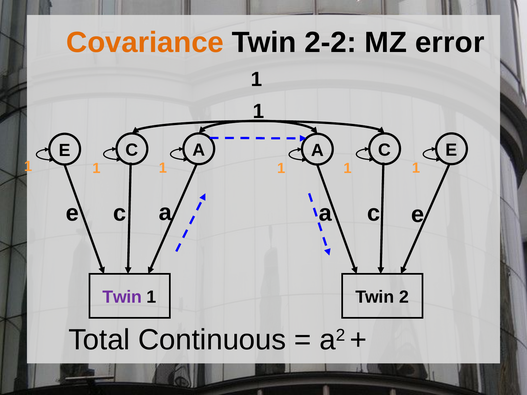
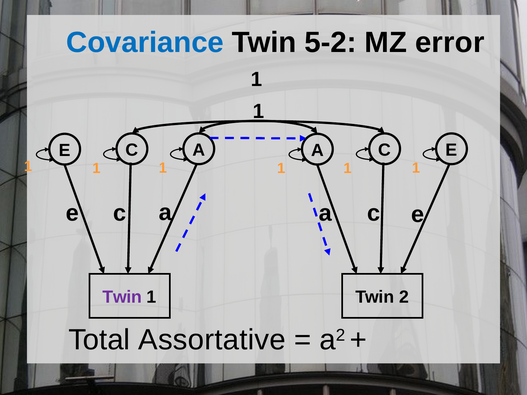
Covariance colour: orange -> blue (145, 42)
2-2: 2-2 -> 5-2 (331, 42)
Continuous: Continuous -> Assortative (212, 340)
